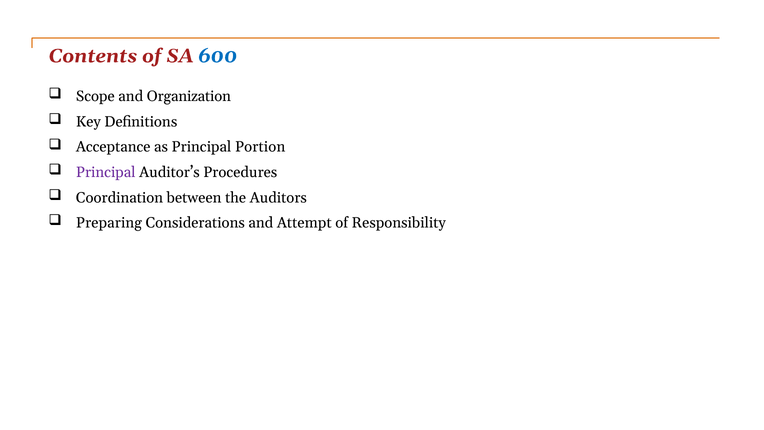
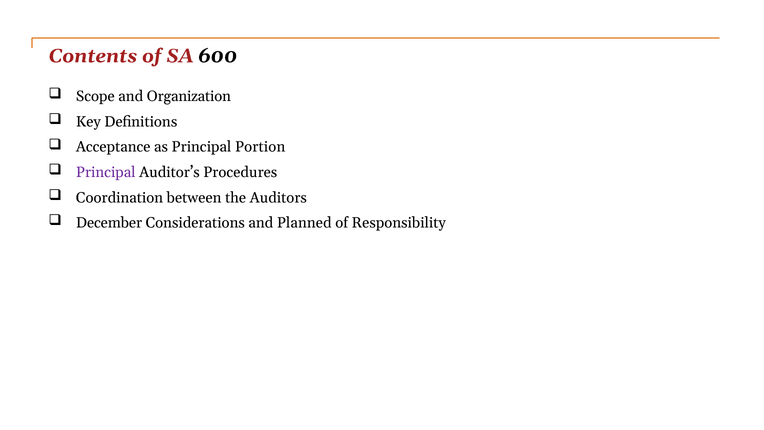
600 colour: blue -> black (218, 56)
Preparing: Preparing -> December (109, 223)
Attempt: Attempt -> Planned (304, 223)
